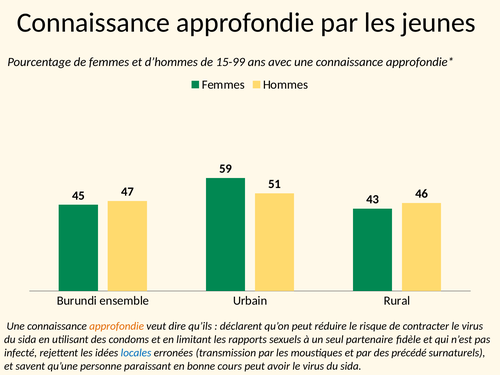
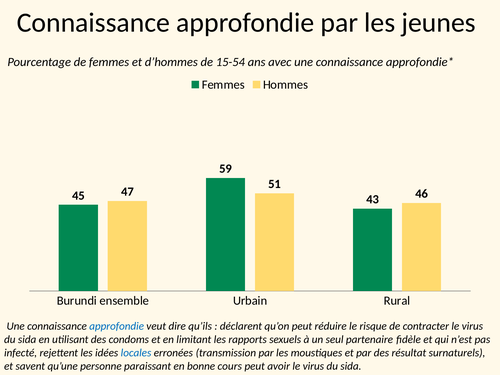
15-99: 15-99 -> 15-54 (230, 62)
approfondie colour: orange -> blue (117, 326)
précédé: précédé -> résultat (409, 353)
